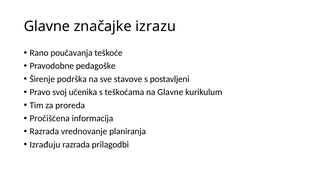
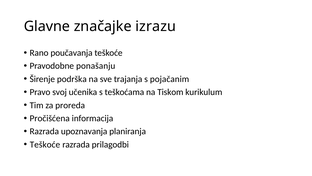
pedagoške: pedagoške -> ponašanju (96, 66)
stavove: stavove -> trajanja (128, 79)
postavljeni: postavljeni -> pojačanim (170, 79)
na Glavne: Glavne -> Tiskom (170, 92)
vrednovanje: vrednovanje -> upoznavanja (84, 131)
Izrađuju: Izrađuju -> Teškoće (45, 144)
